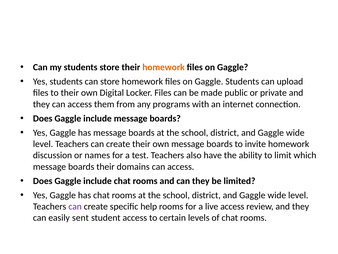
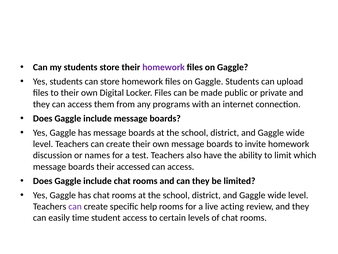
homework colour: orange -> purple (164, 67)
domains: domains -> accessed (133, 166)
live access: access -> acting (232, 206)
sent: sent -> time (81, 217)
